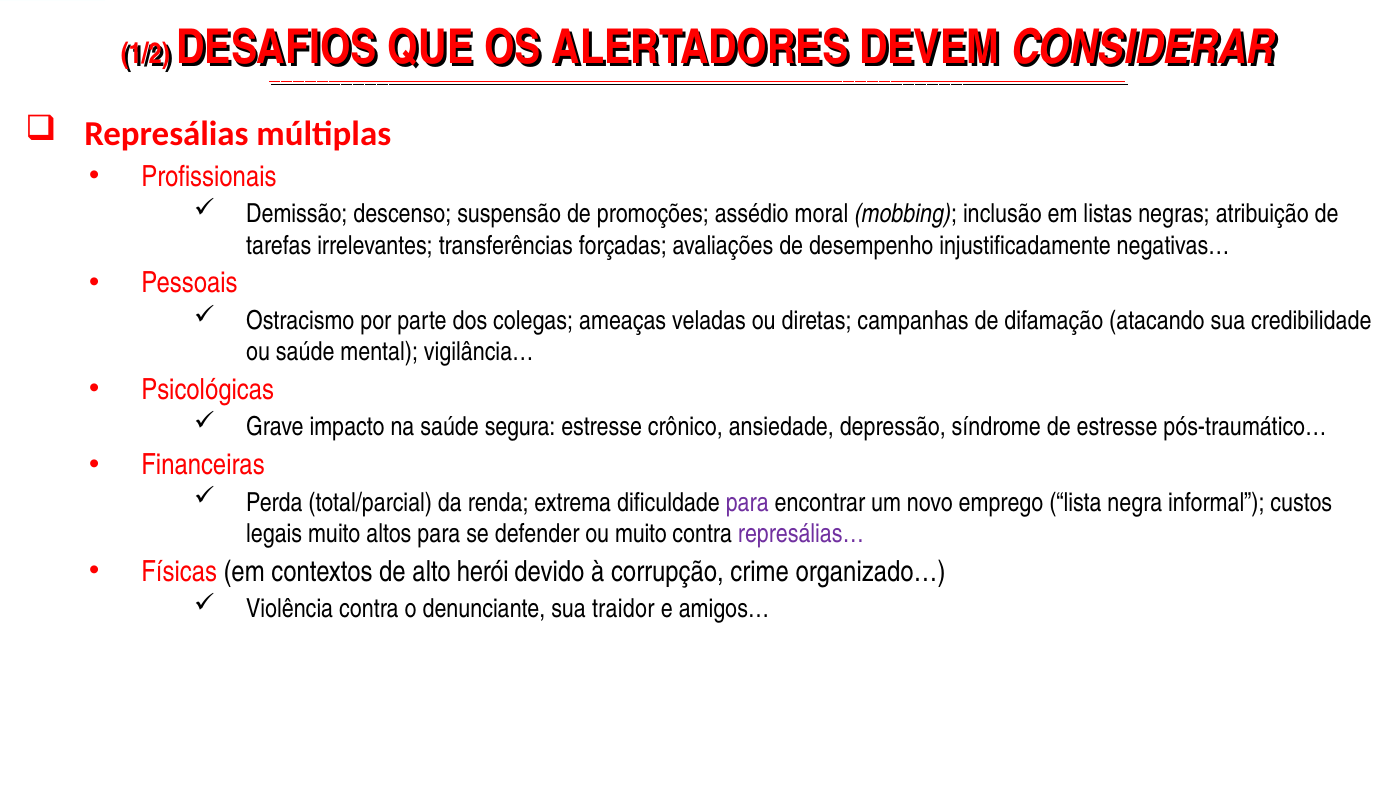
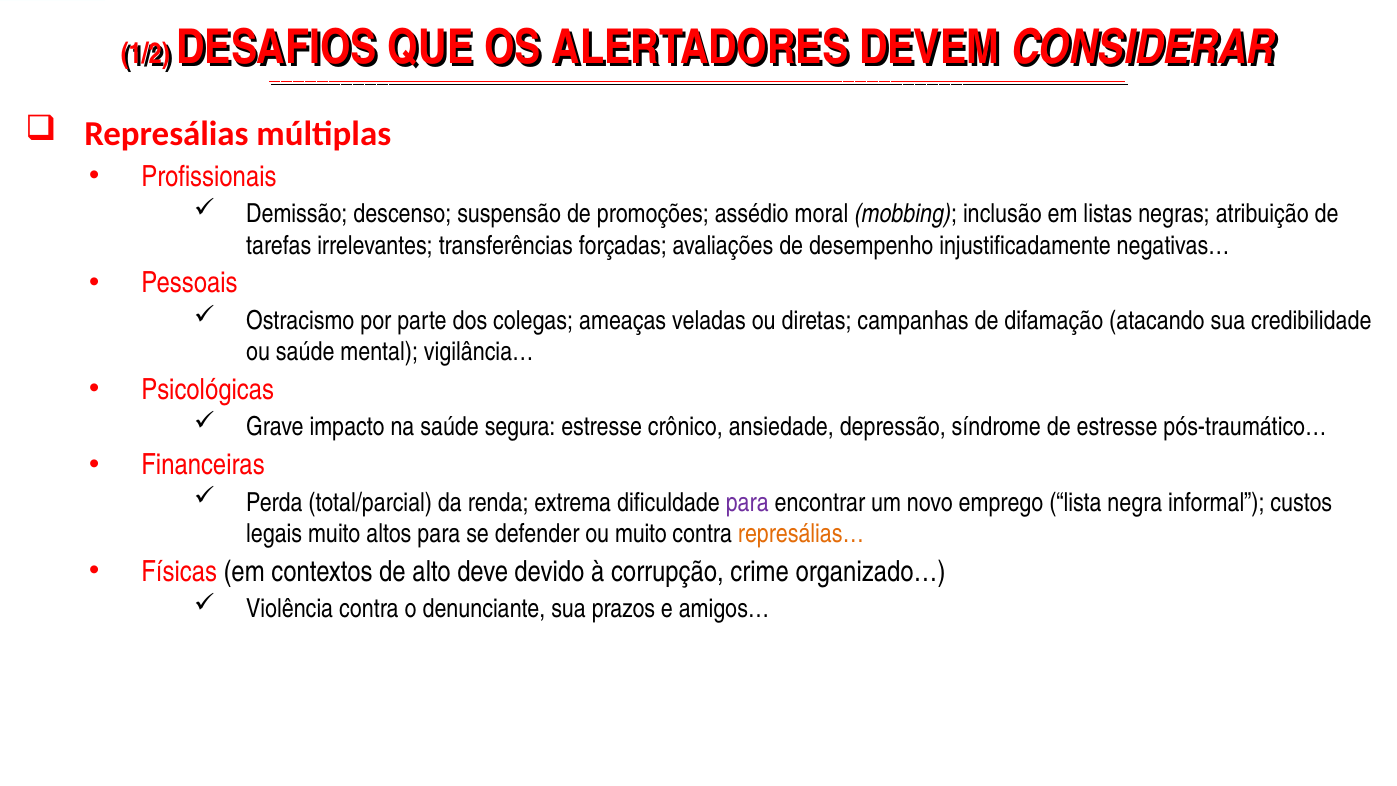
represálias… colour: purple -> orange (801, 534)
herói: herói -> deve (483, 572)
traidor: traidor -> prazos (623, 609)
